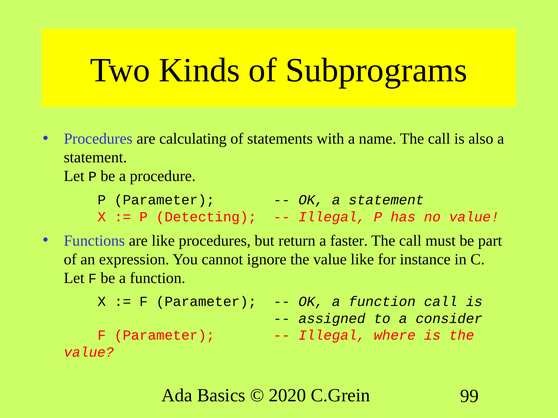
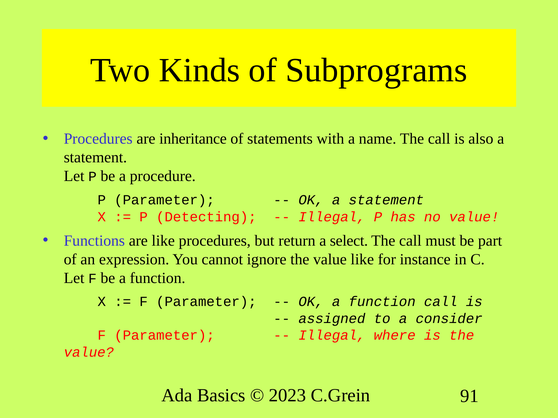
calculating: calculating -> inheritance (193, 139)
faster: faster -> select (349, 241)
2020: 2020 -> 2023 (288, 396)
99: 99 -> 91 (470, 397)
